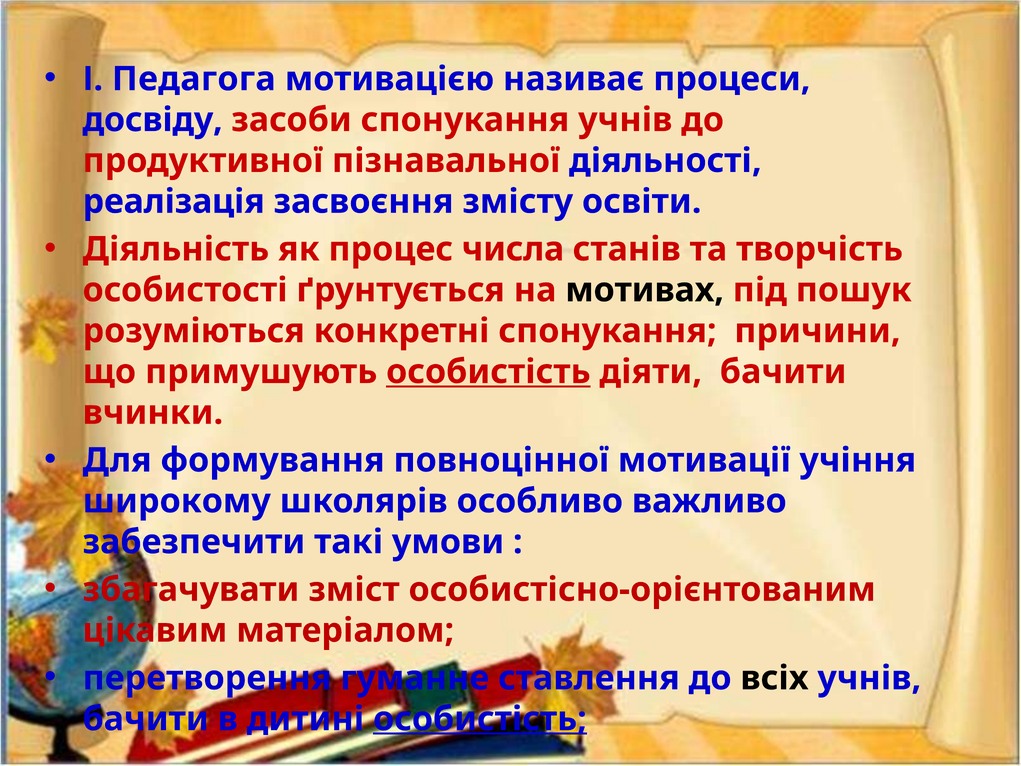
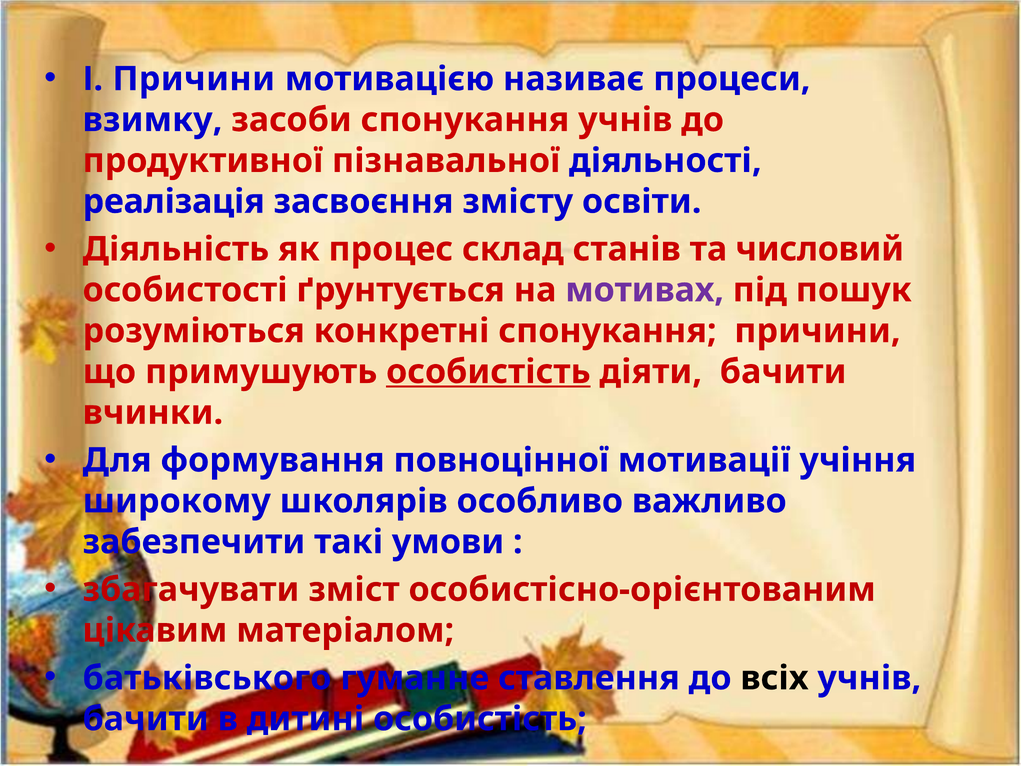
І Педагога: Педагога -> Причини (194, 79)
досвіду: досвіду -> взимку (152, 120)
числа: числа -> склад (513, 249)
творчість: творчість -> числовий (820, 249)
мотивах colour: black -> purple (645, 290)
перетворення: перетворення -> батьківського (207, 678)
особистість underline: present -> none (480, 719)
